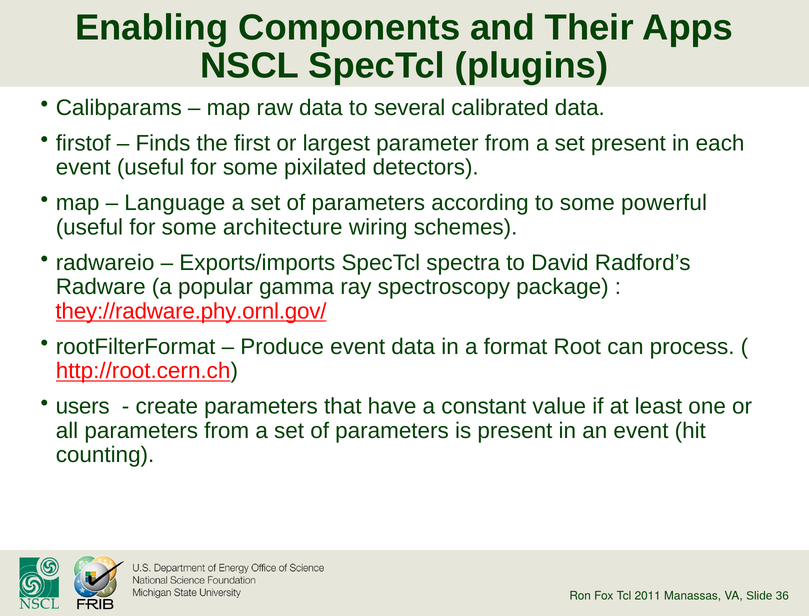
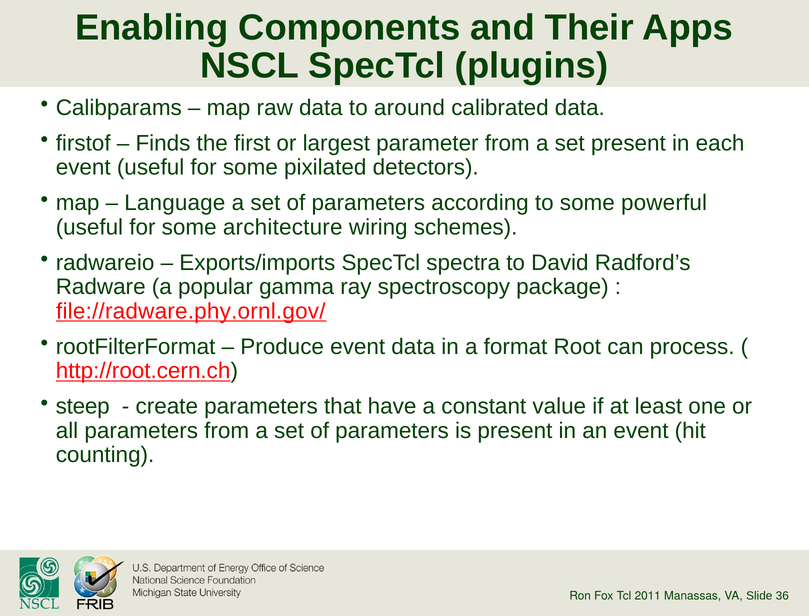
several: several -> around (409, 108)
they://radware.phy.ornl.gov/: they://radware.phy.ornl.gov/ -> file://radware.phy.ornl.gov/ (191, 311)
users: users -> steep (83, 407)
